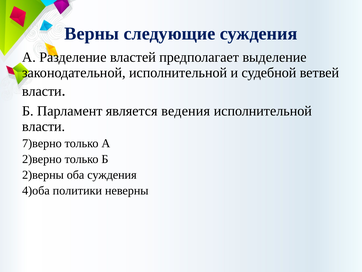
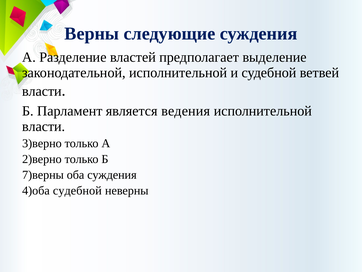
7)верно: 7)верно -> 3)верно (42, 143)
2)верны: 2)верны -> 7)верны (43, 175)
4)оба политики: политики -> судебной (77, 190)
